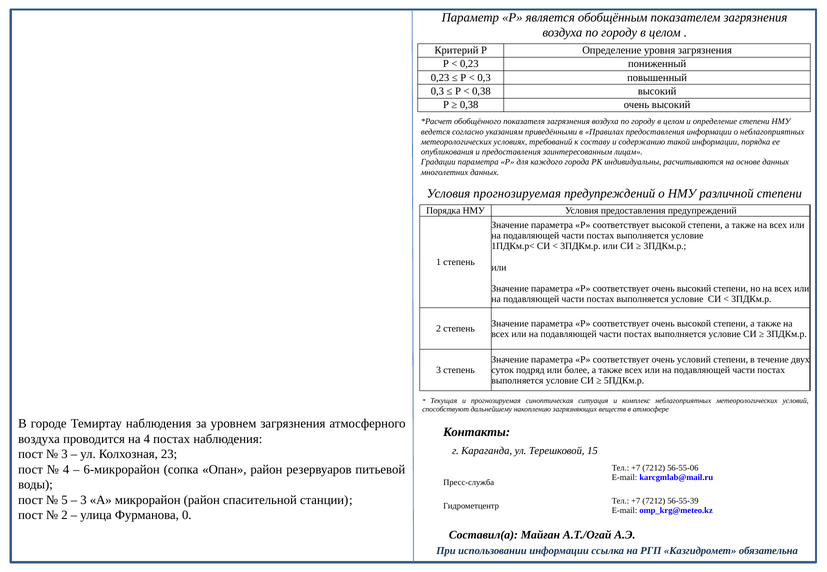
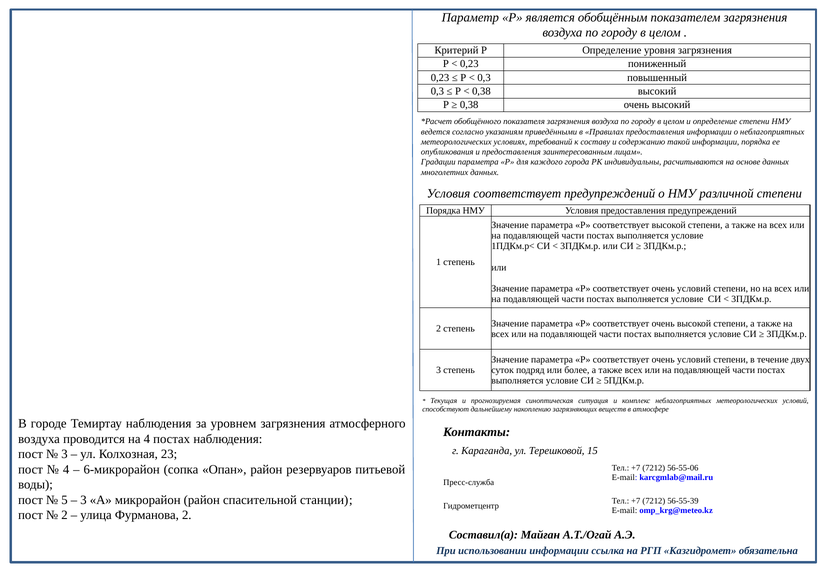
Условия прогнозируемая: прогнозируемая -> соответствует (517, 194)
высокий: высокий -> условий (694, 289)
Фурманова 0: 0 -> 2 (187, 516)
